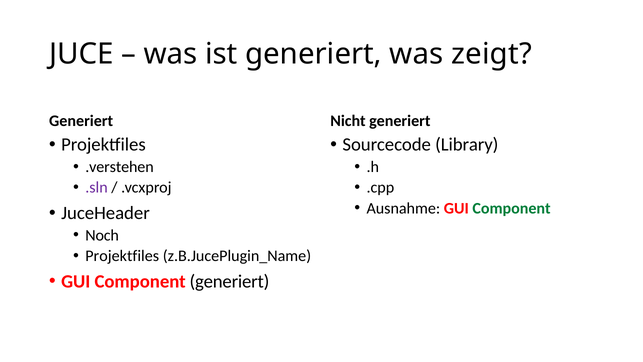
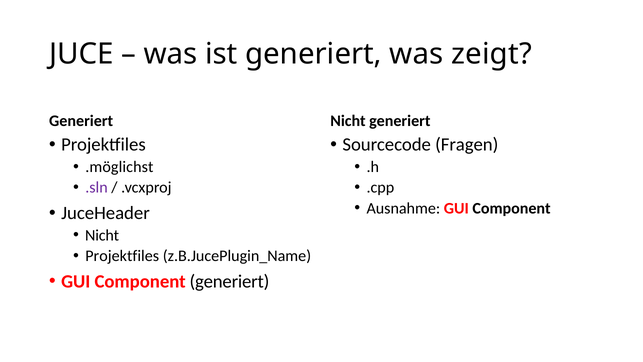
Library: Library -> Fragen (467, 145)
.verstehen: .verstehen -> .möglichst (119, 167)
Component colour: green -> black (512, 208)
Noch: Noch -> Nicht (102, 235)
